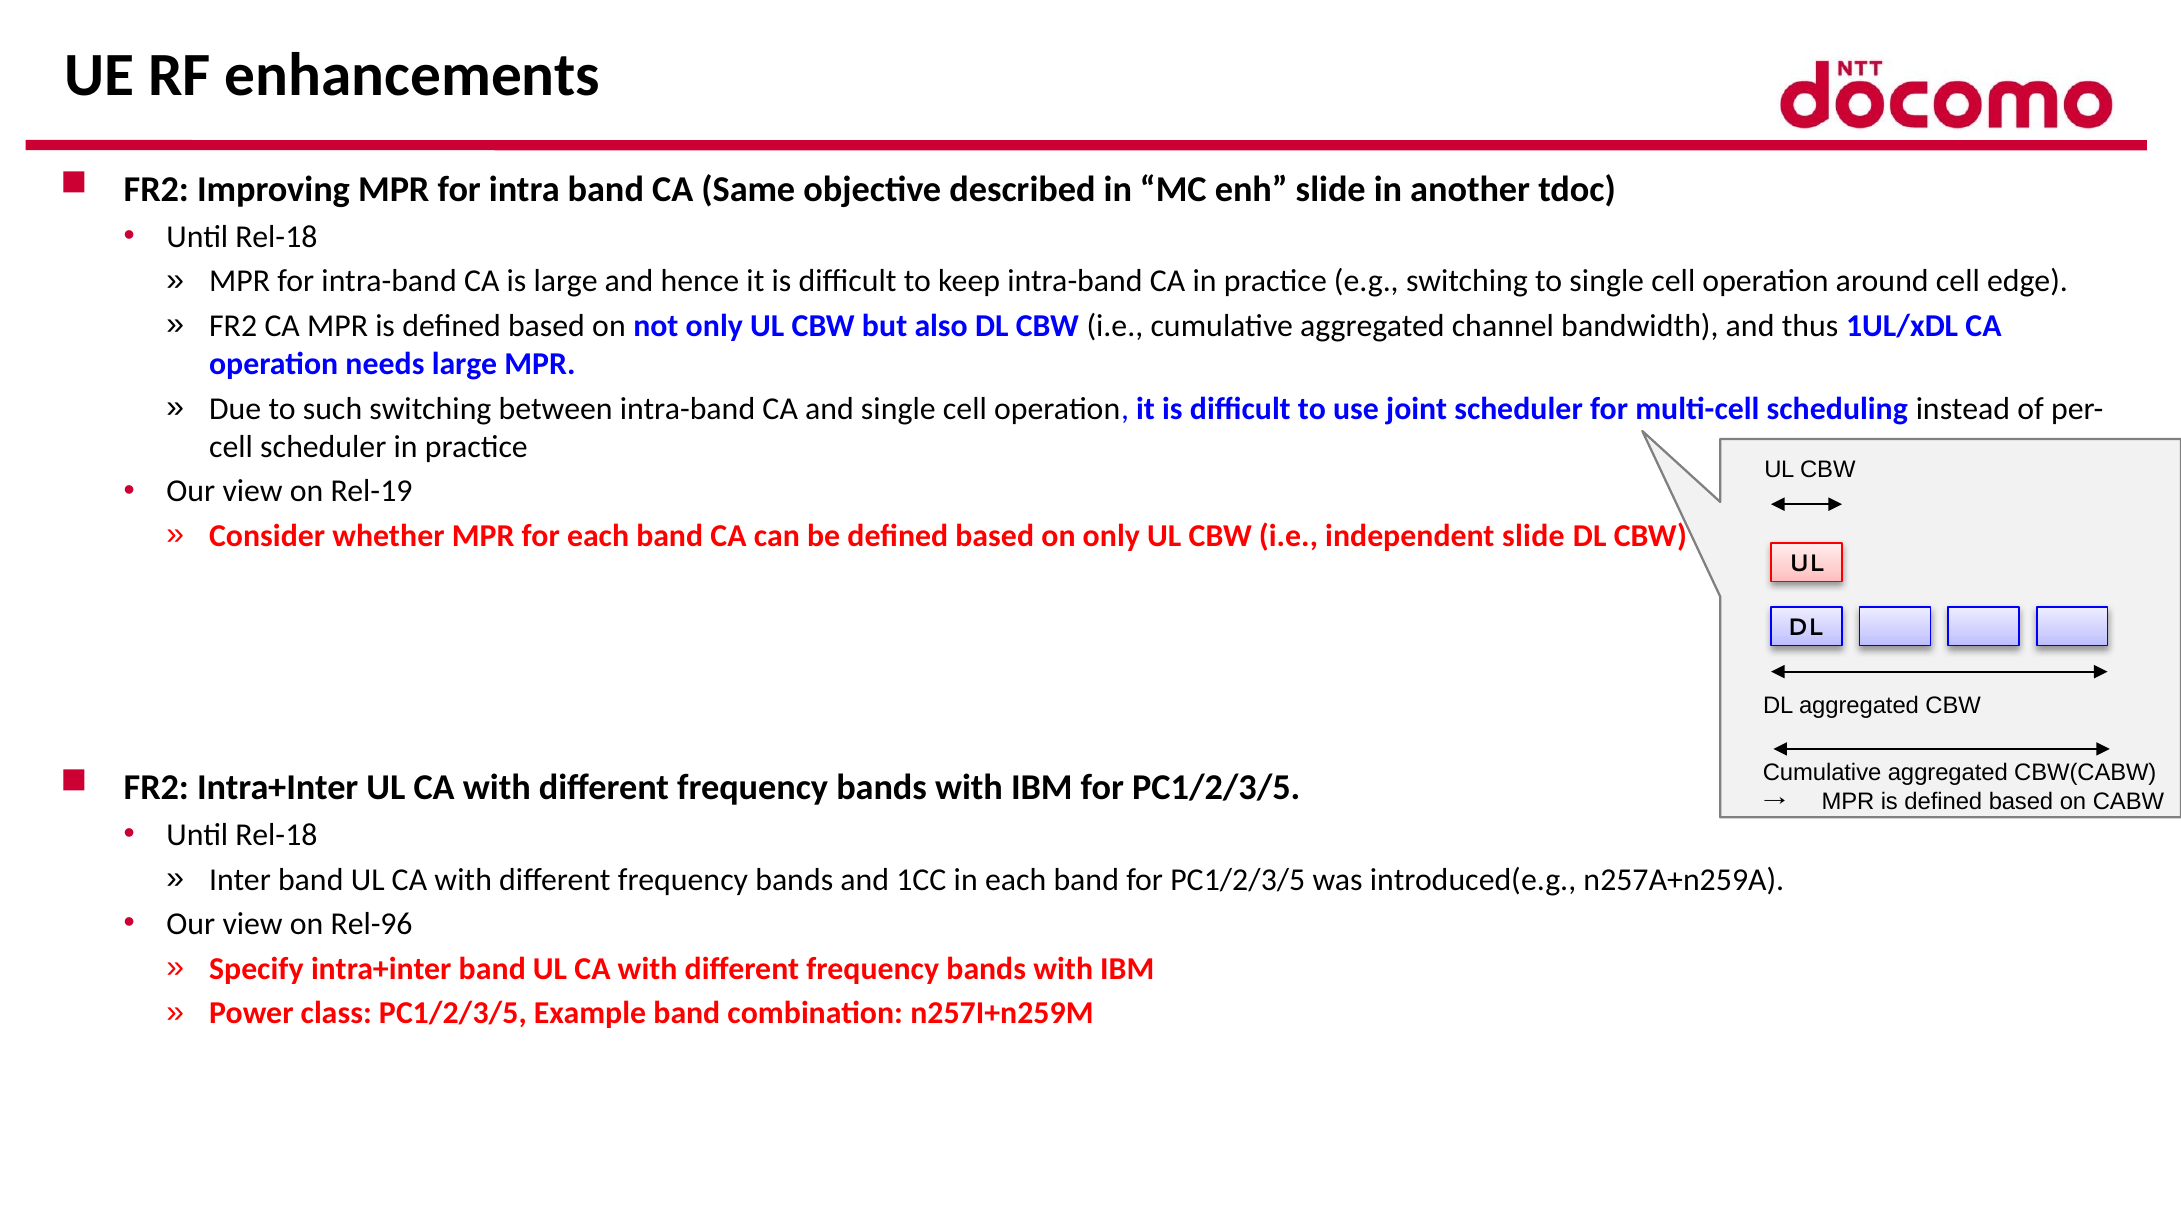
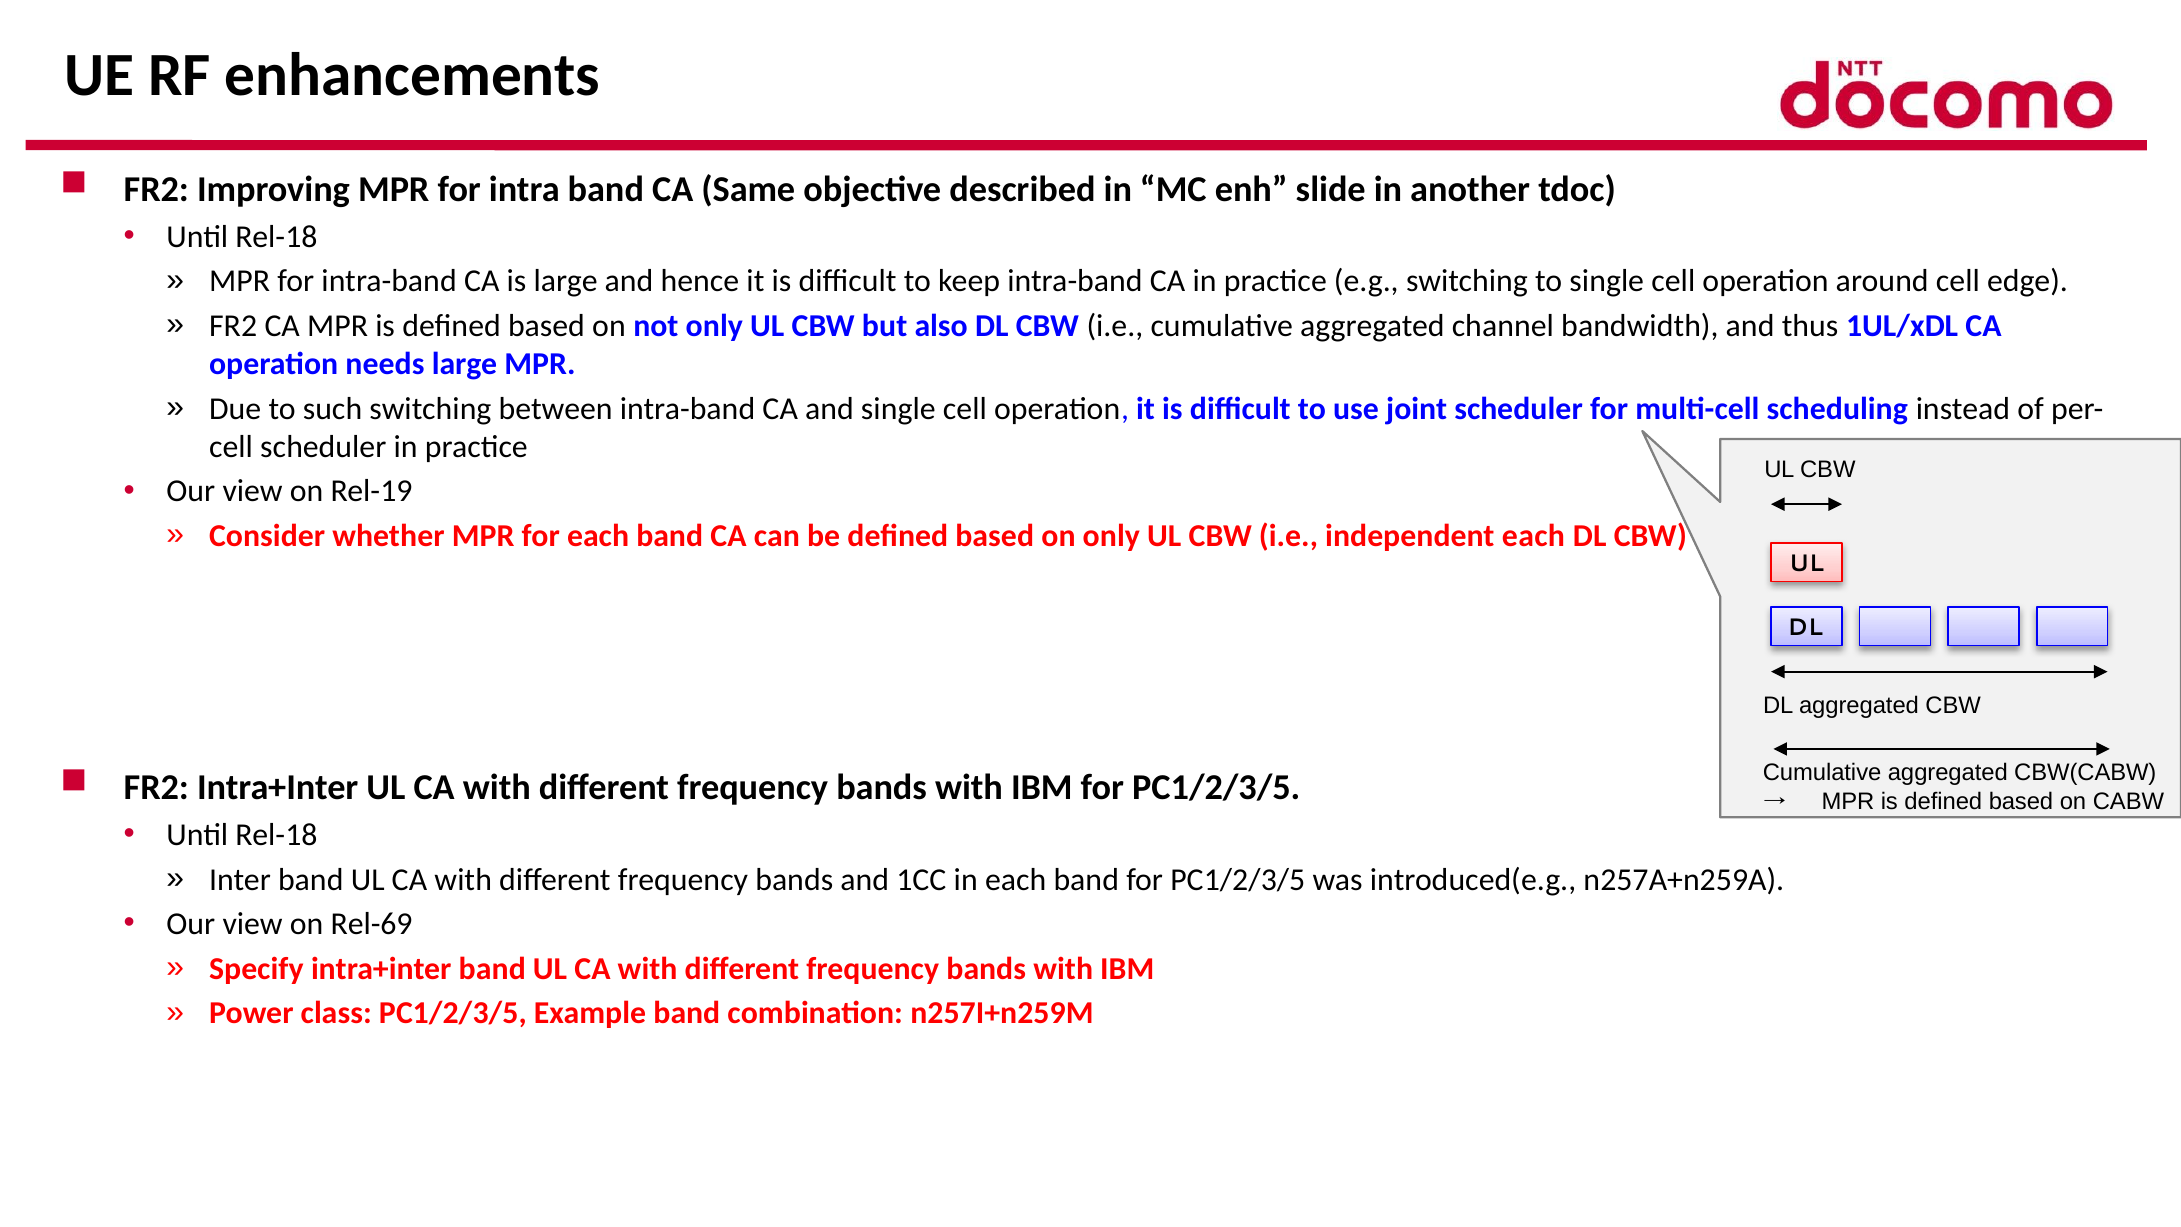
independent slide: slide -> each (1533, 536)
Rel-96: Rel-96 -> Rel-69 (372, 924)
